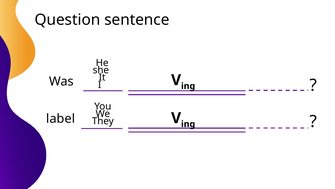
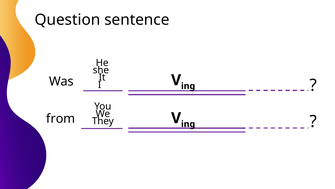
label: label -> from (61, 118)
